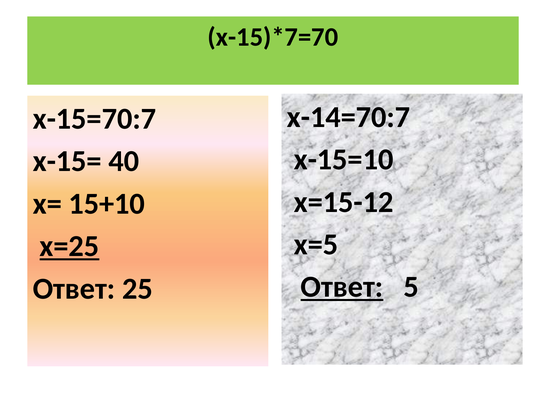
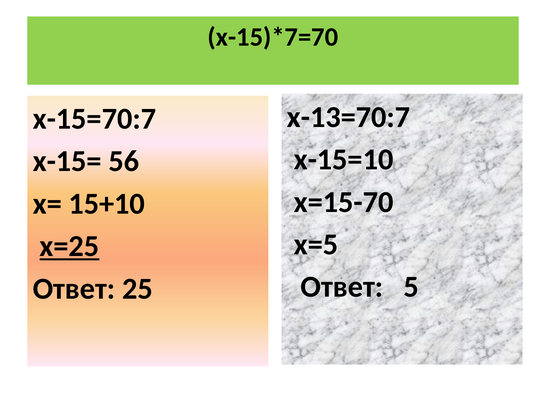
х-14=70:7: х-14=70:7 -> х-13=70:7 (349, 117)
40: 40 -> 56 (124, 161)
х=15-12: х=15-12 -> х=15-70 (344, 202)
Ответ underline: present -> none (342, 287)
